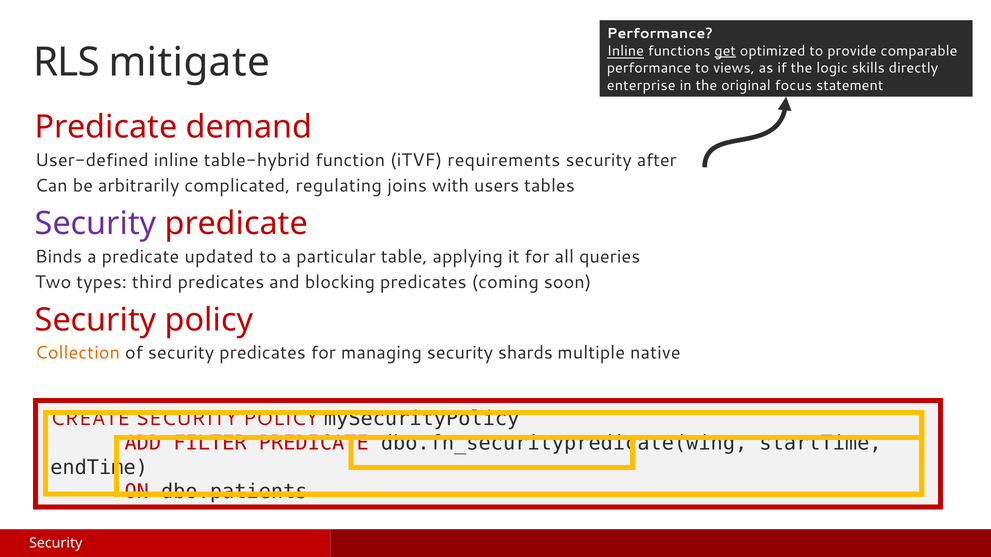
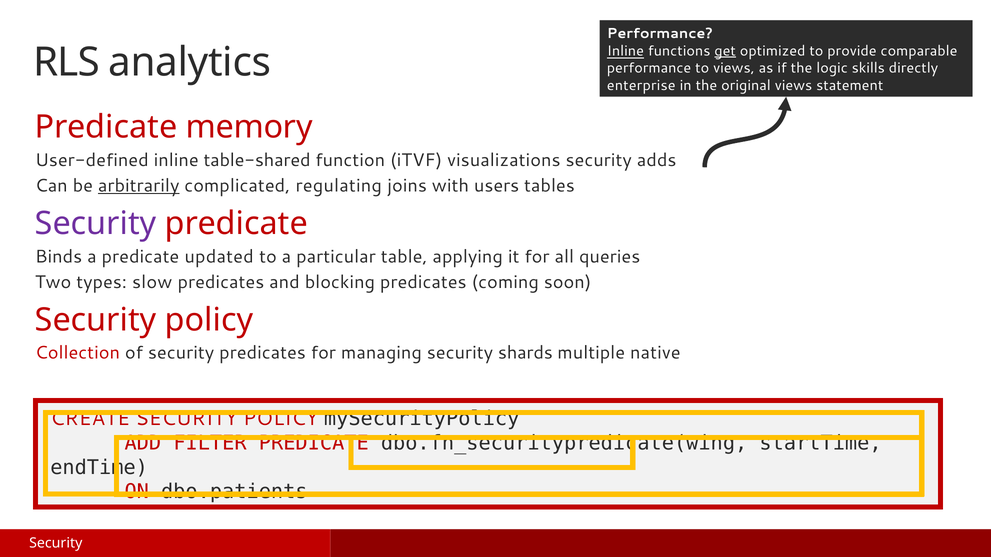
mitigate: mitigate -> analytics (190, 62)
original focus: focus -> views (794, 86)
demand: demand -> memory (249, 127)
table-hybrid: table-hybrid -> table-shared (257, 160)
requirements: requirements -> visualizations (504, 160)
after: after -> adds (657, 160)
arbitrarily underline: none -> present (139, 186)
third: third -> slow (152, 282)
Collection colour: orange -> red (77, 353)
